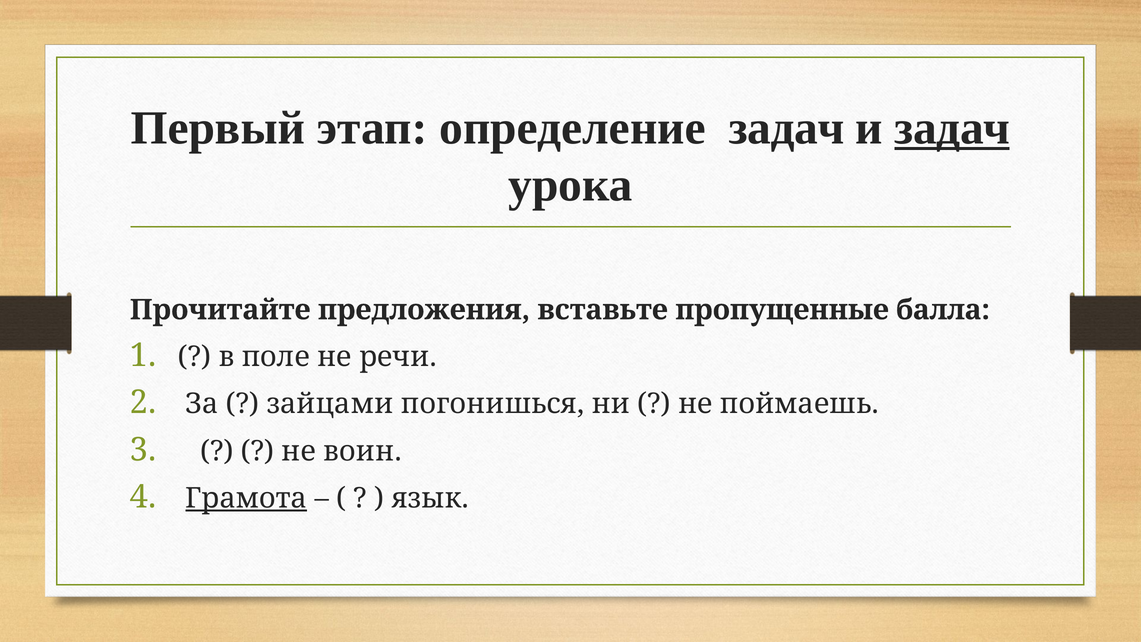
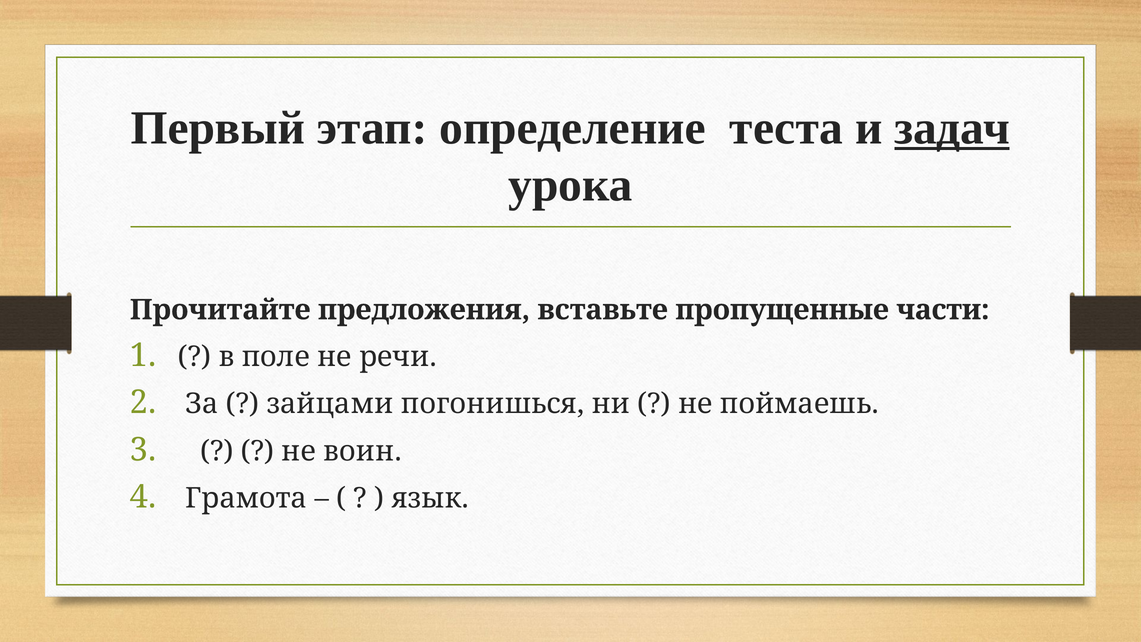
определение задач: задач -> теста (786, 128)
балла: балла -> части (943, 310)
Грамота underline: present -> none (246, 498)
